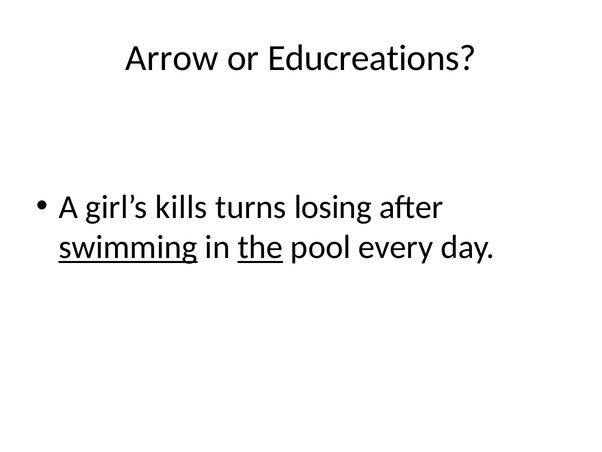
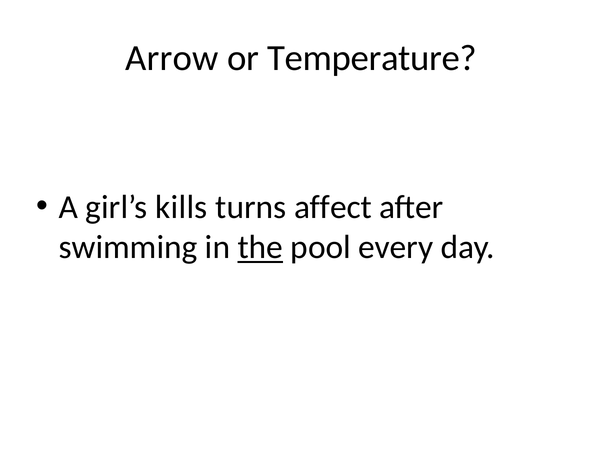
Educreations: Educreations -> Temperature (372, 58)
losing: losing -> affect (333, 207)
swimming underline: present -> none (128, 247)
